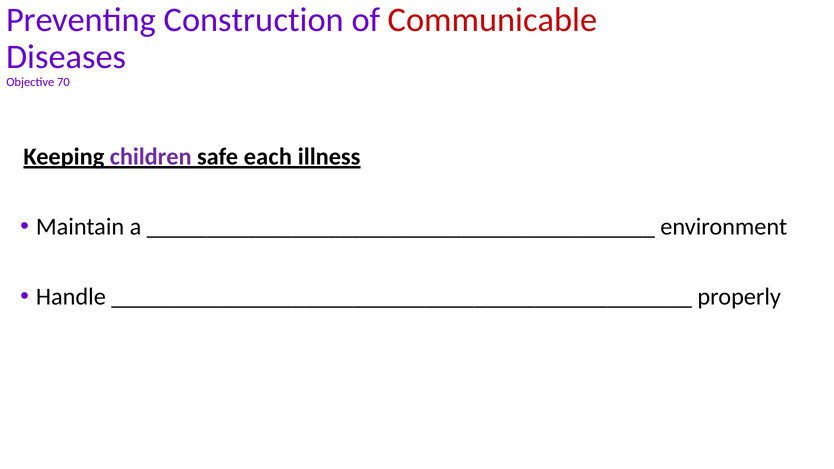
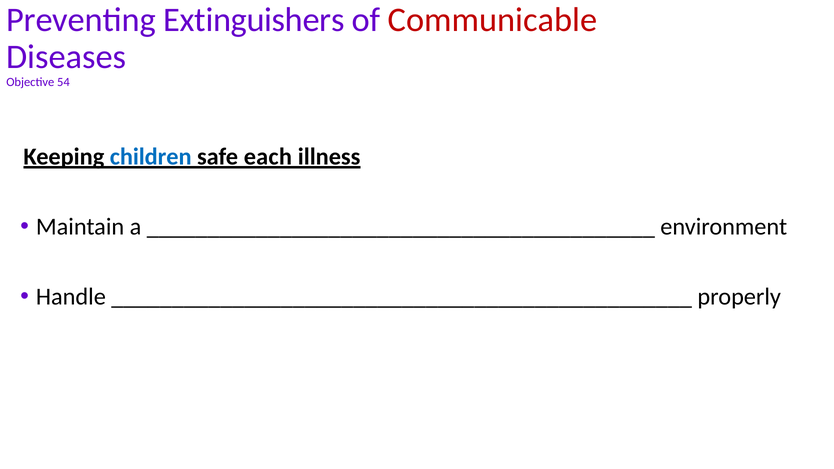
Construction: Construction -> Extinguishers (254, 20)
70: 70 -> 54 (63, 82)
children colour: purple -> blue (151, 157)
